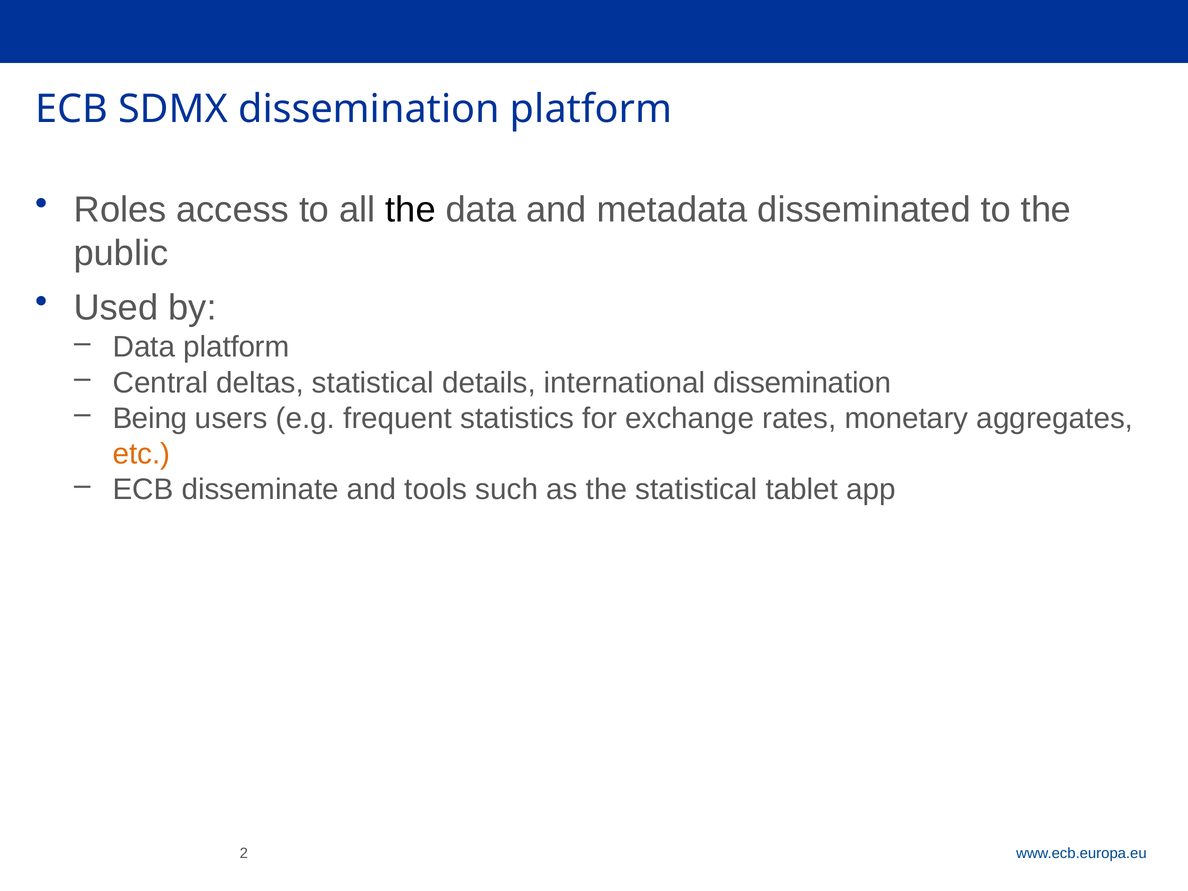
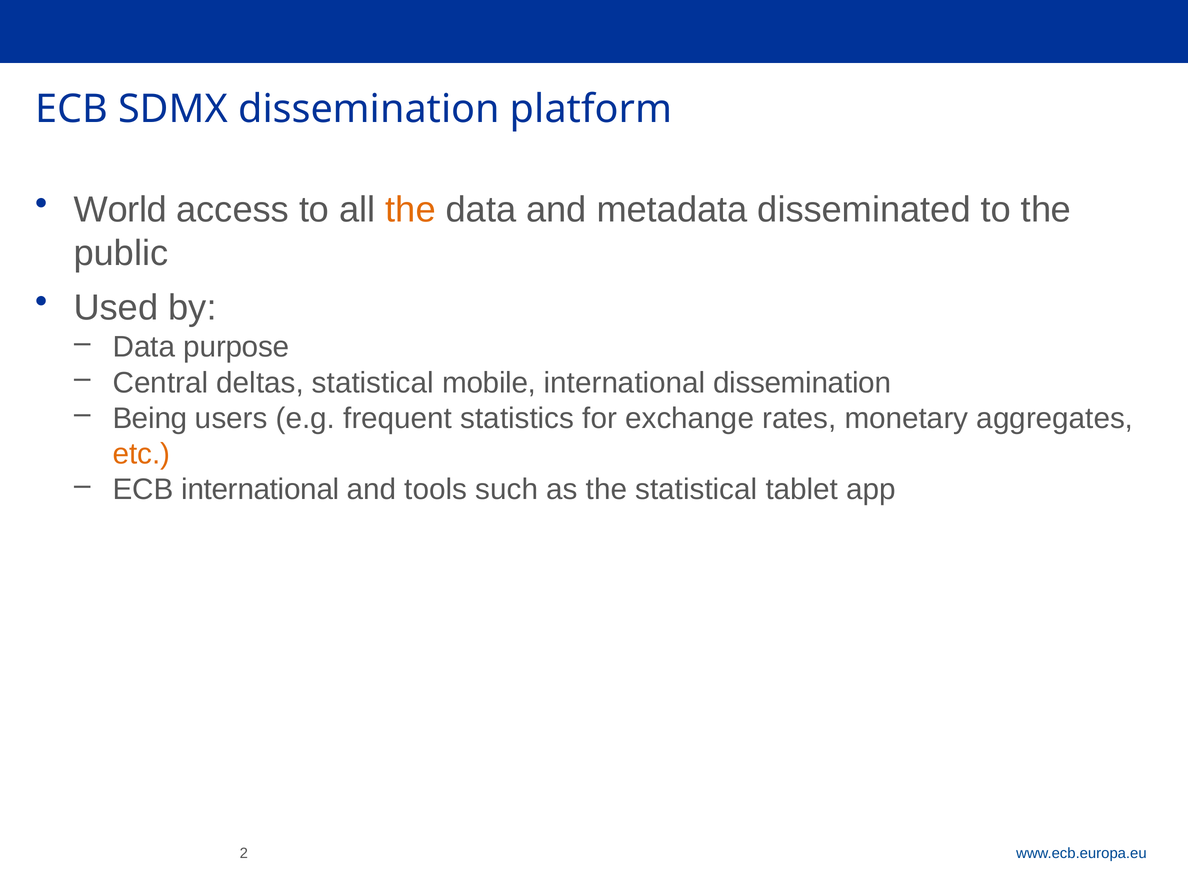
Roles: Roles -> World (120, 210)
the colour: black -> orange (411, 210)
Data platform: platform -> purpose (236, 347)
details: details -> mobile (489, 383)
ECB disseminate: disseminate -> international (260, 490)
